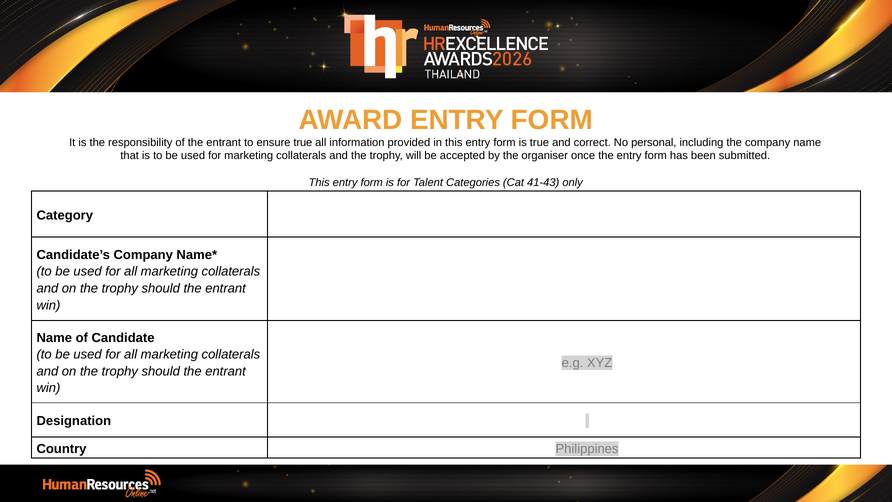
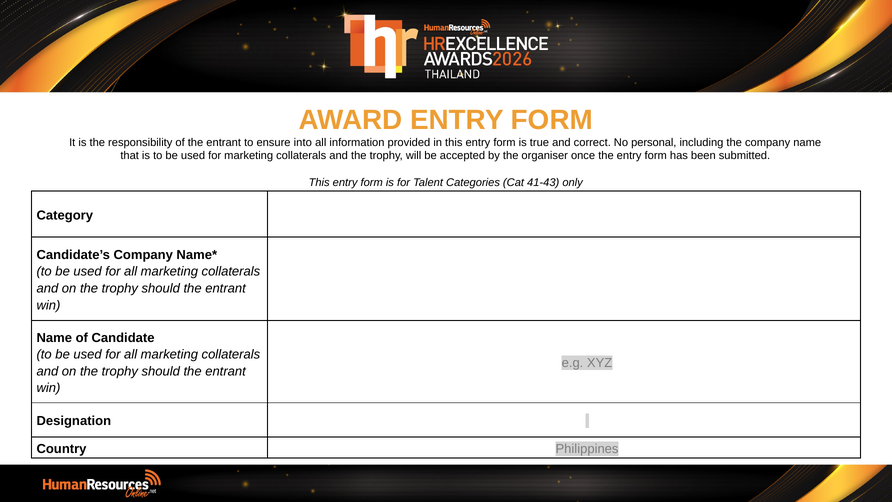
ensure true: true -> into (303, 142)
